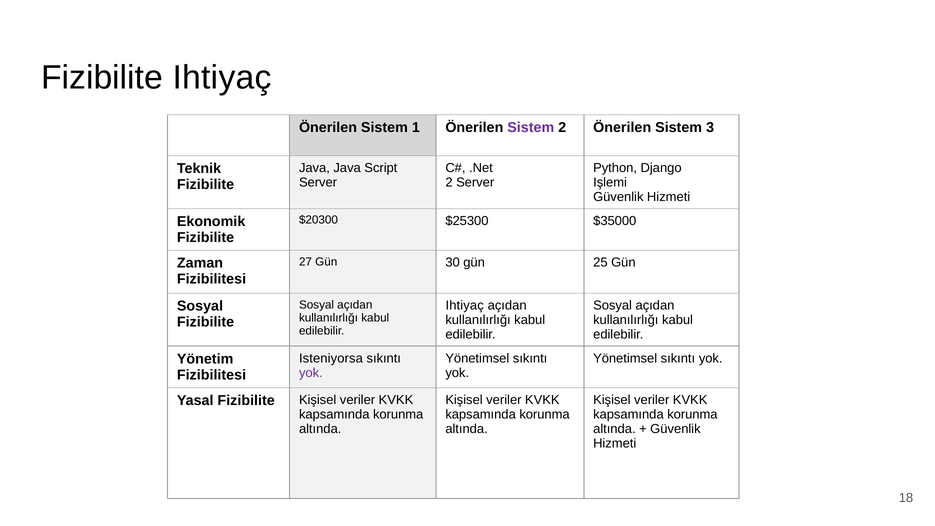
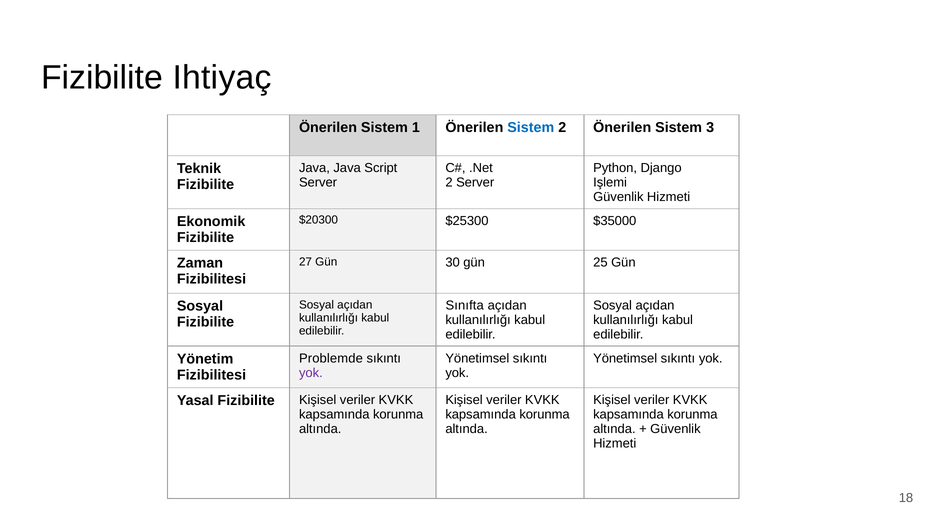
Sistem colour: purple -> blue (531, 128)
Ihtiyaç: Ihtiyaç -> Sınıfta (465, 305)
Isteniyorsa: Isteniyorsa -> Problemde (331, 358)
